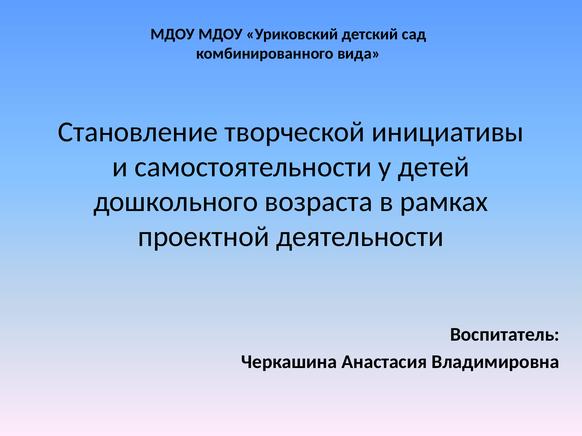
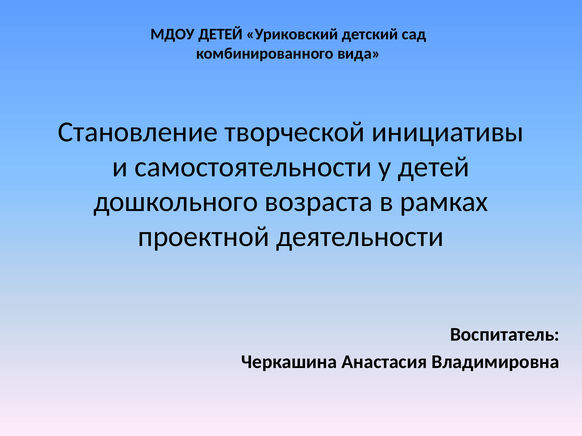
МДОУ МДОУ: МДОУ -> ДЕТЕЙ (221, 34)
